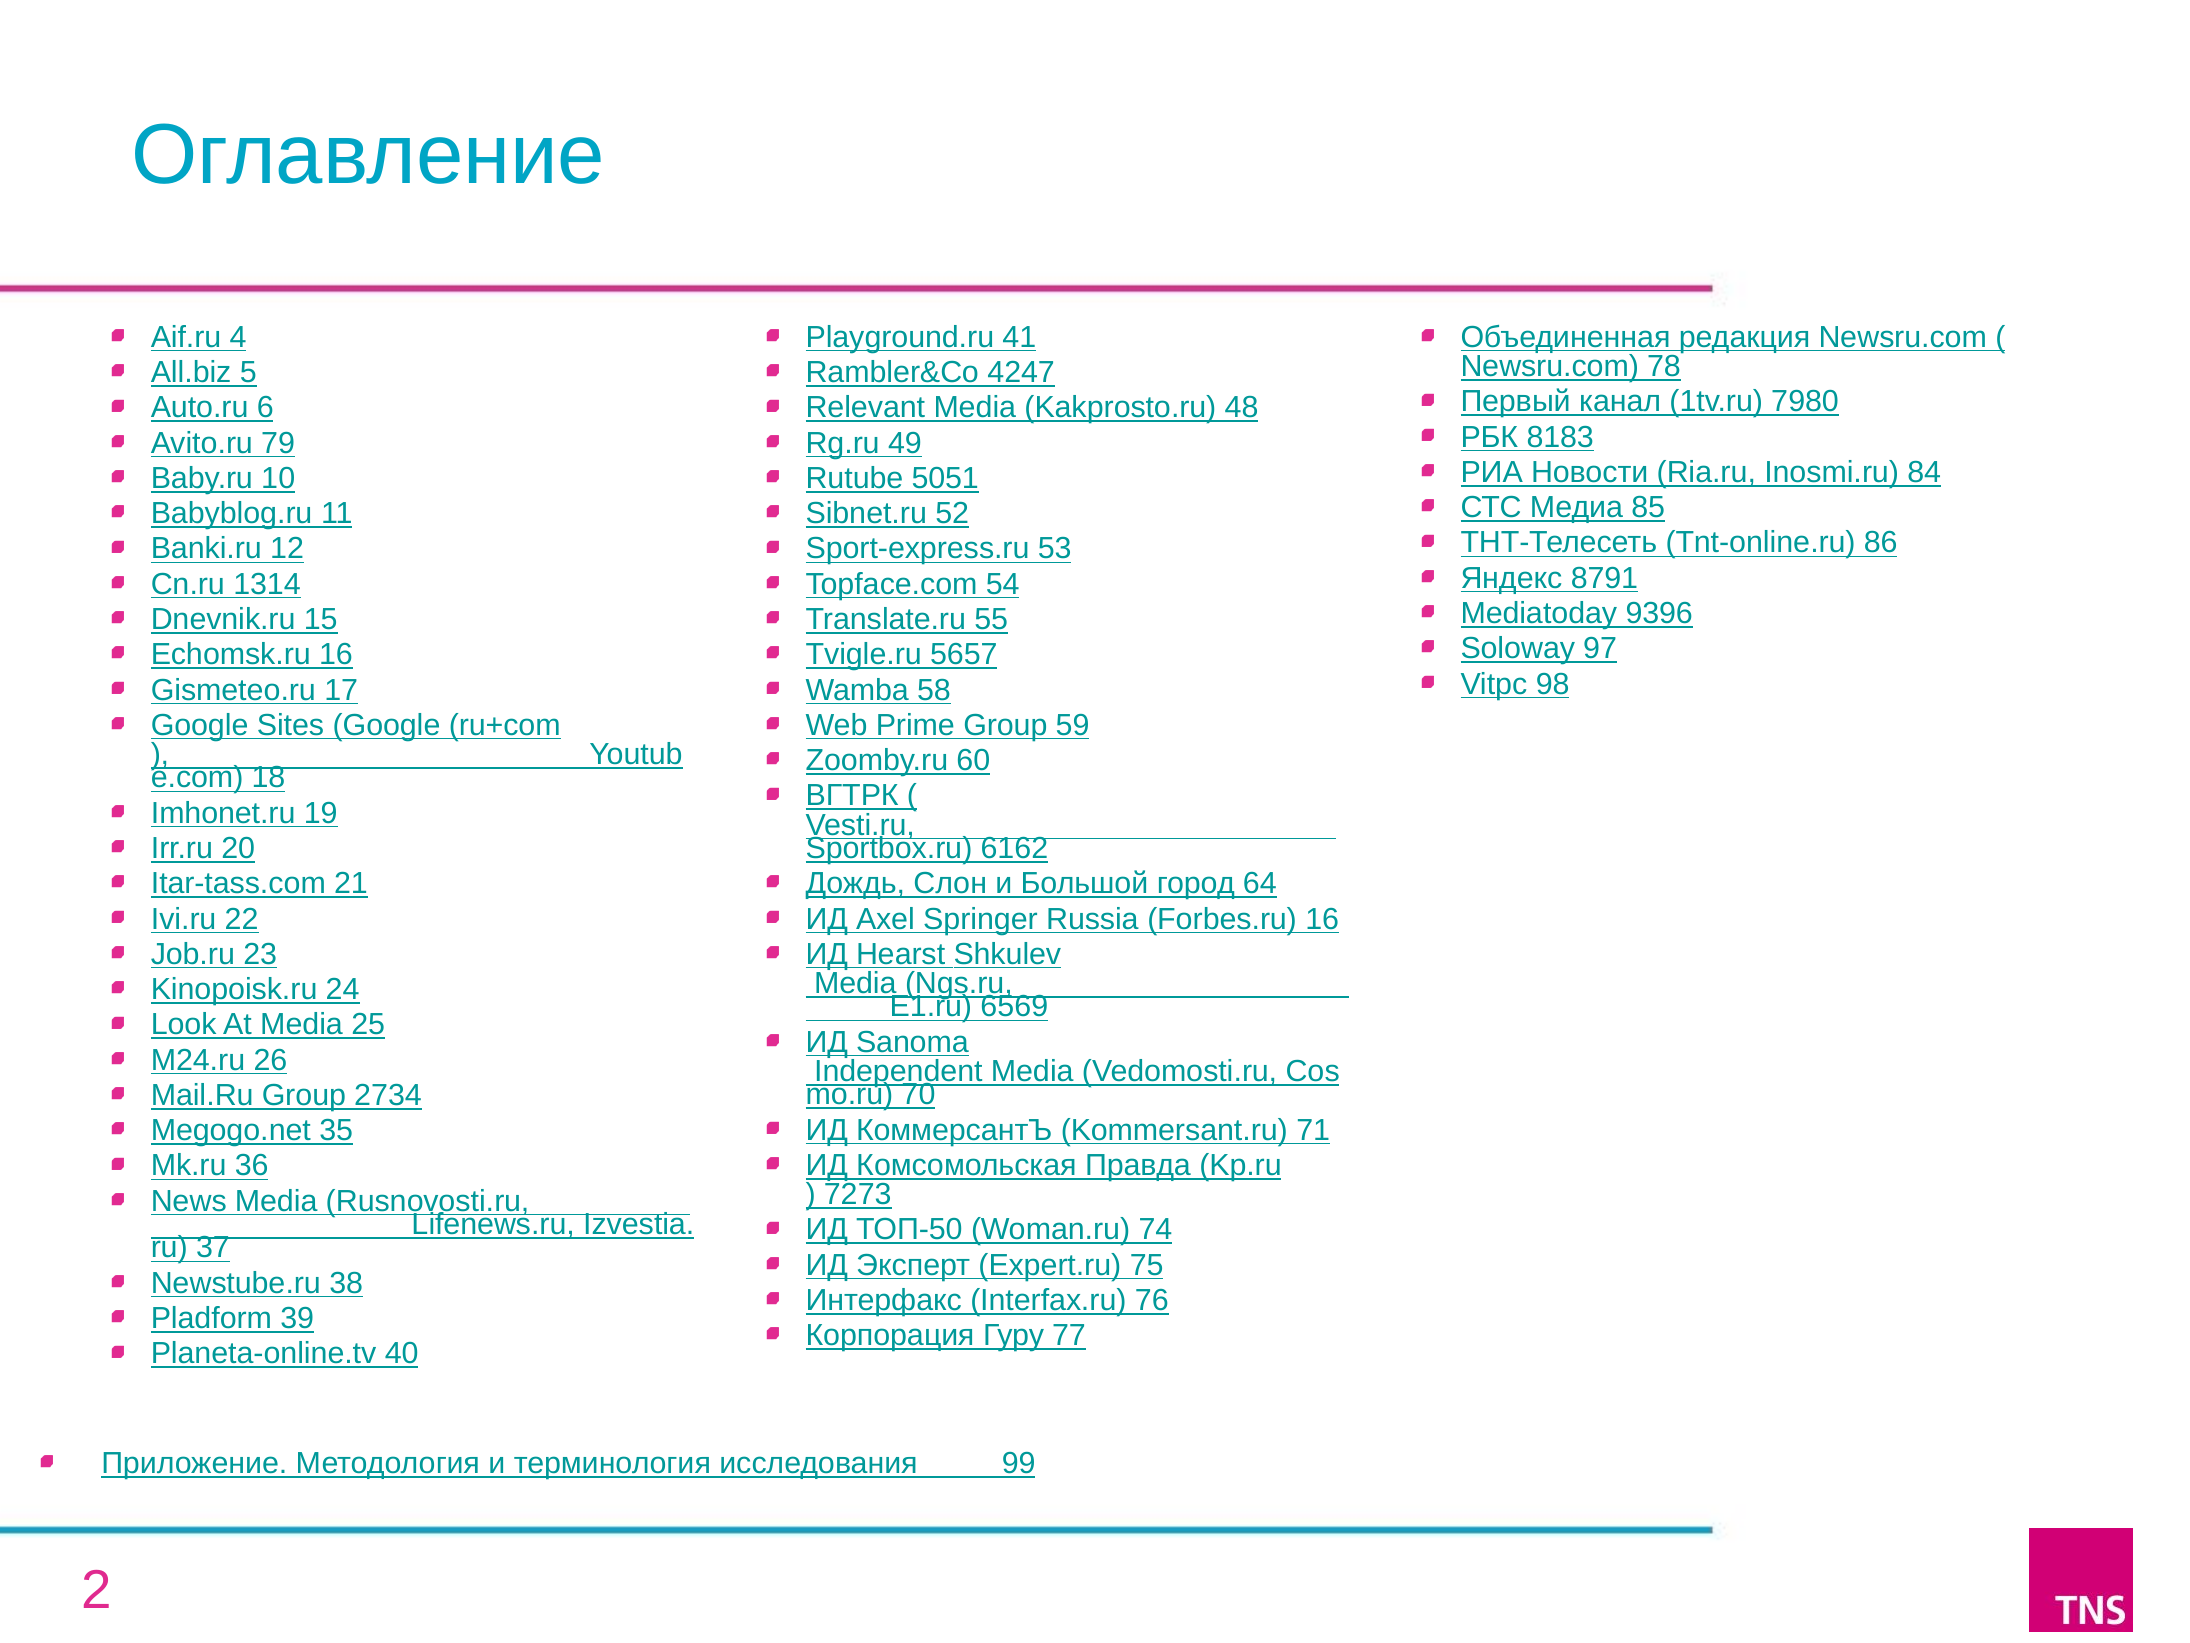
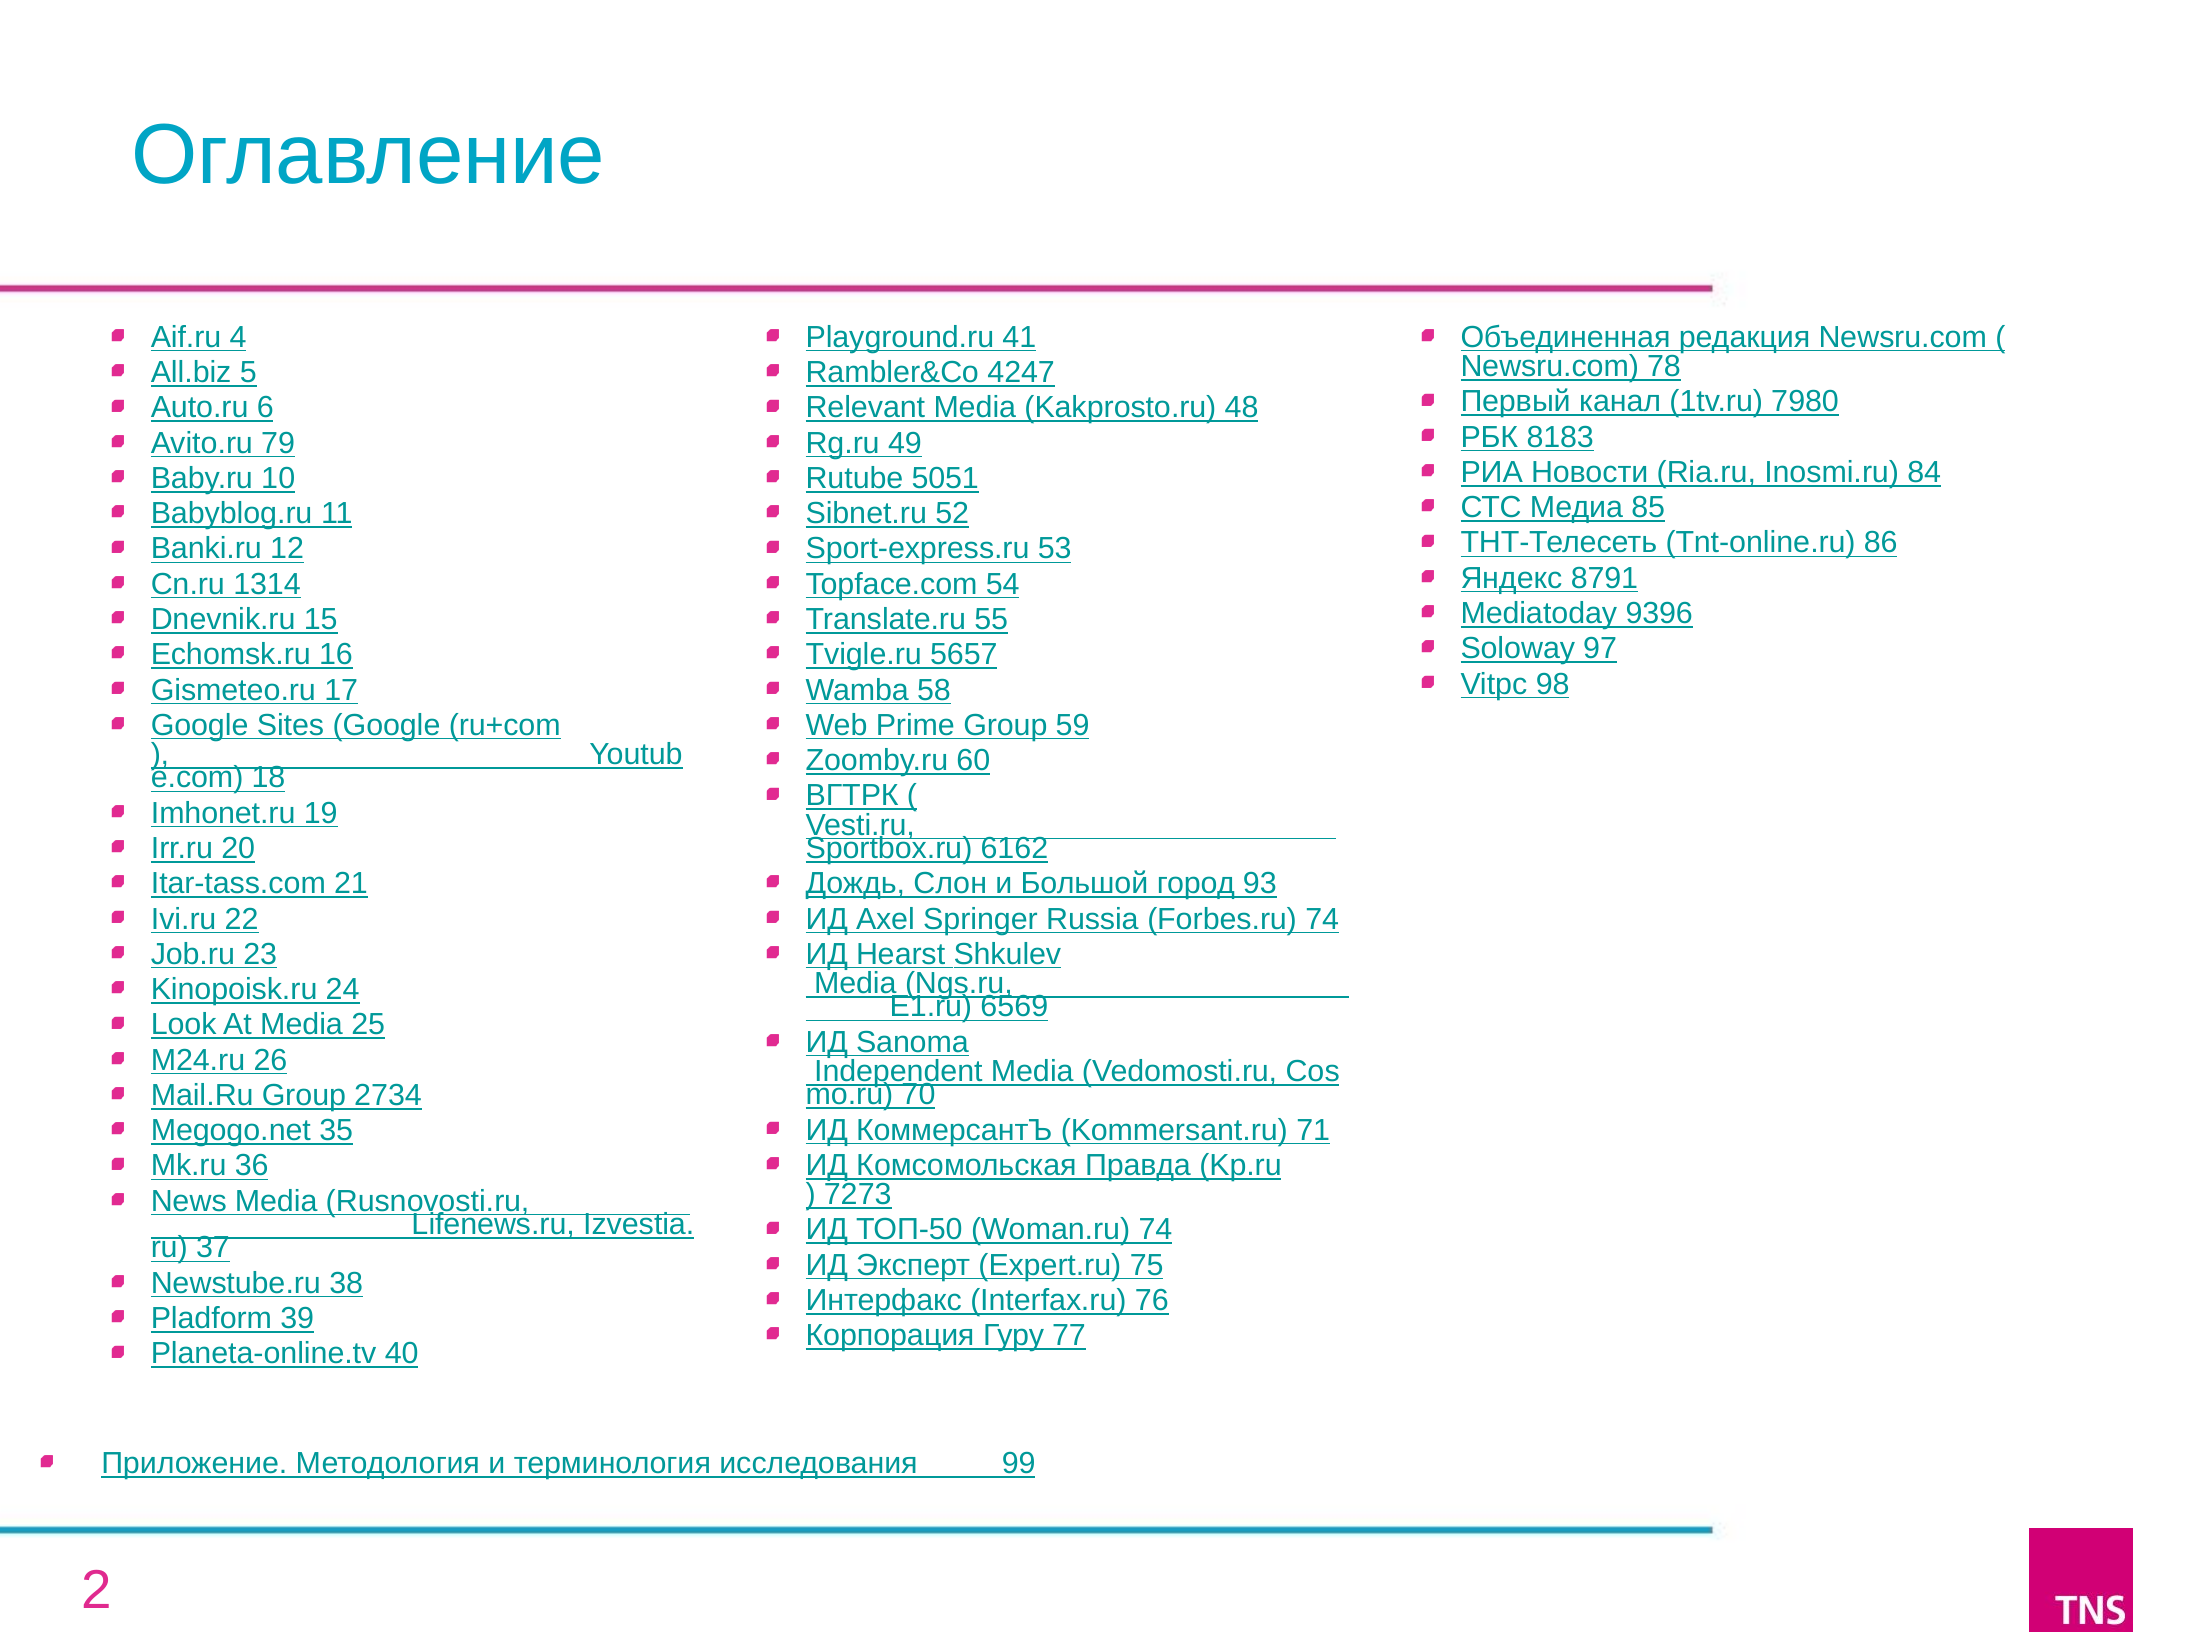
город 64: 64 -> 93 (1260, 883)
Forbes.ru 16: 16 -> 74 (1322, 919)
